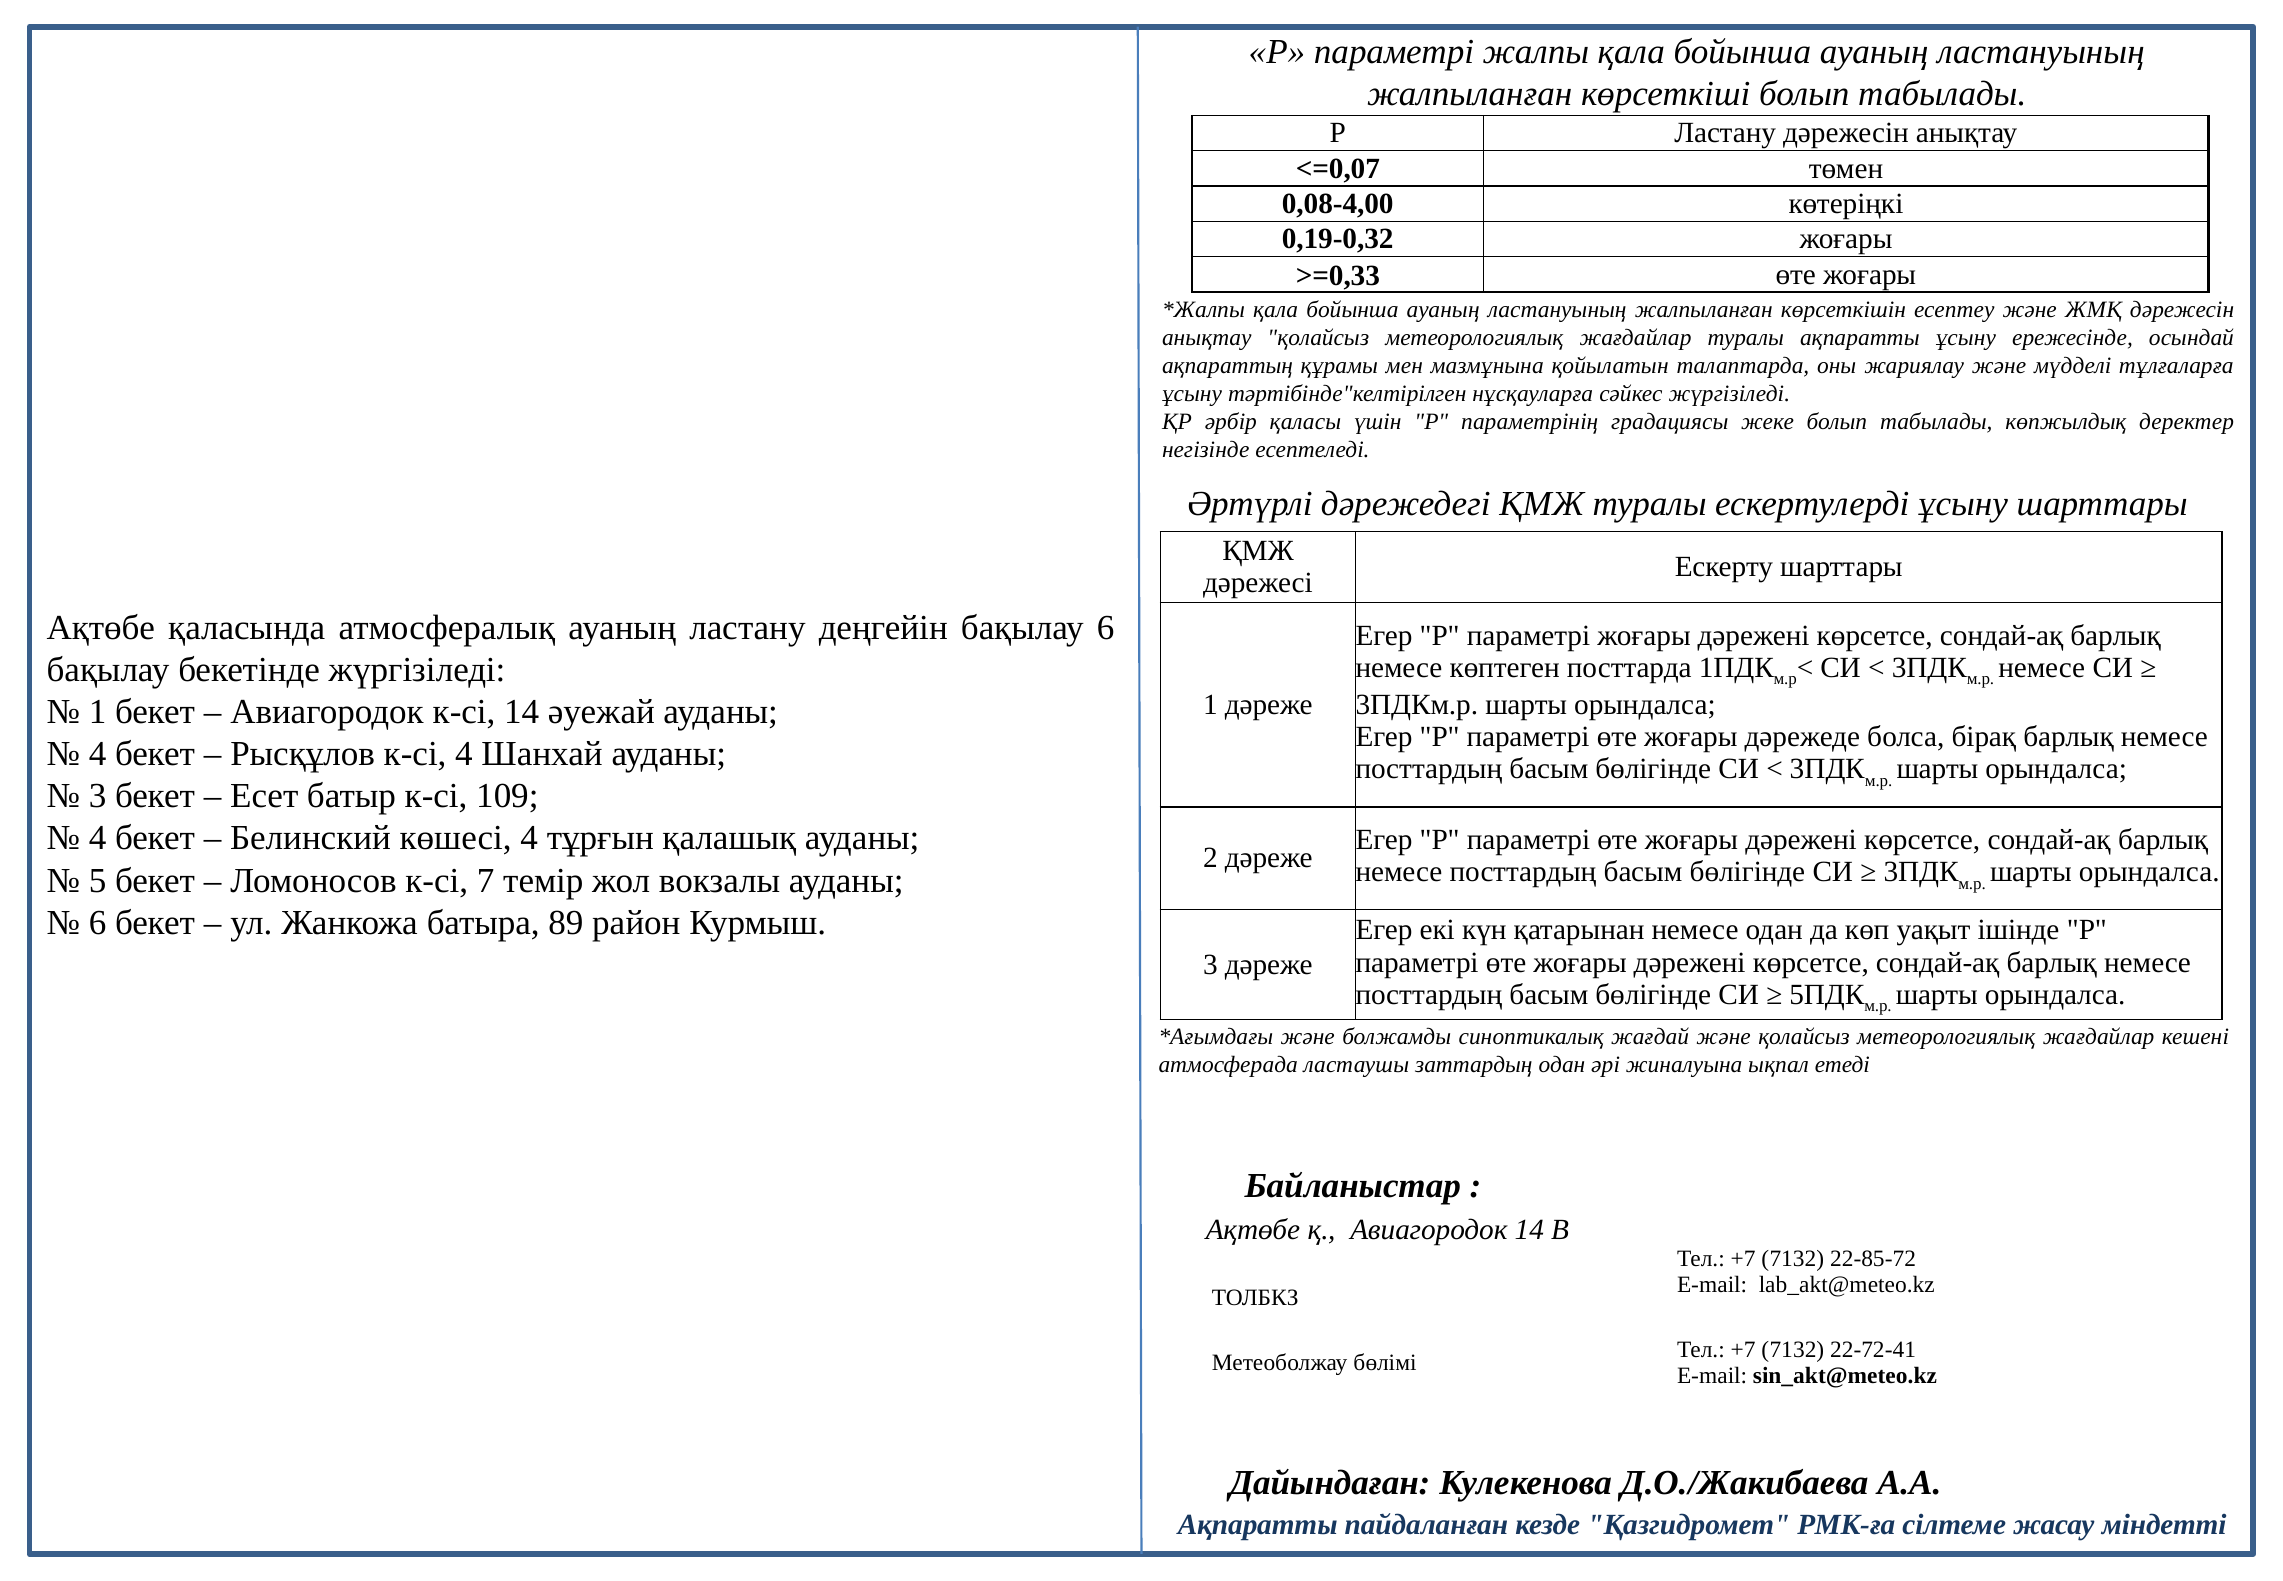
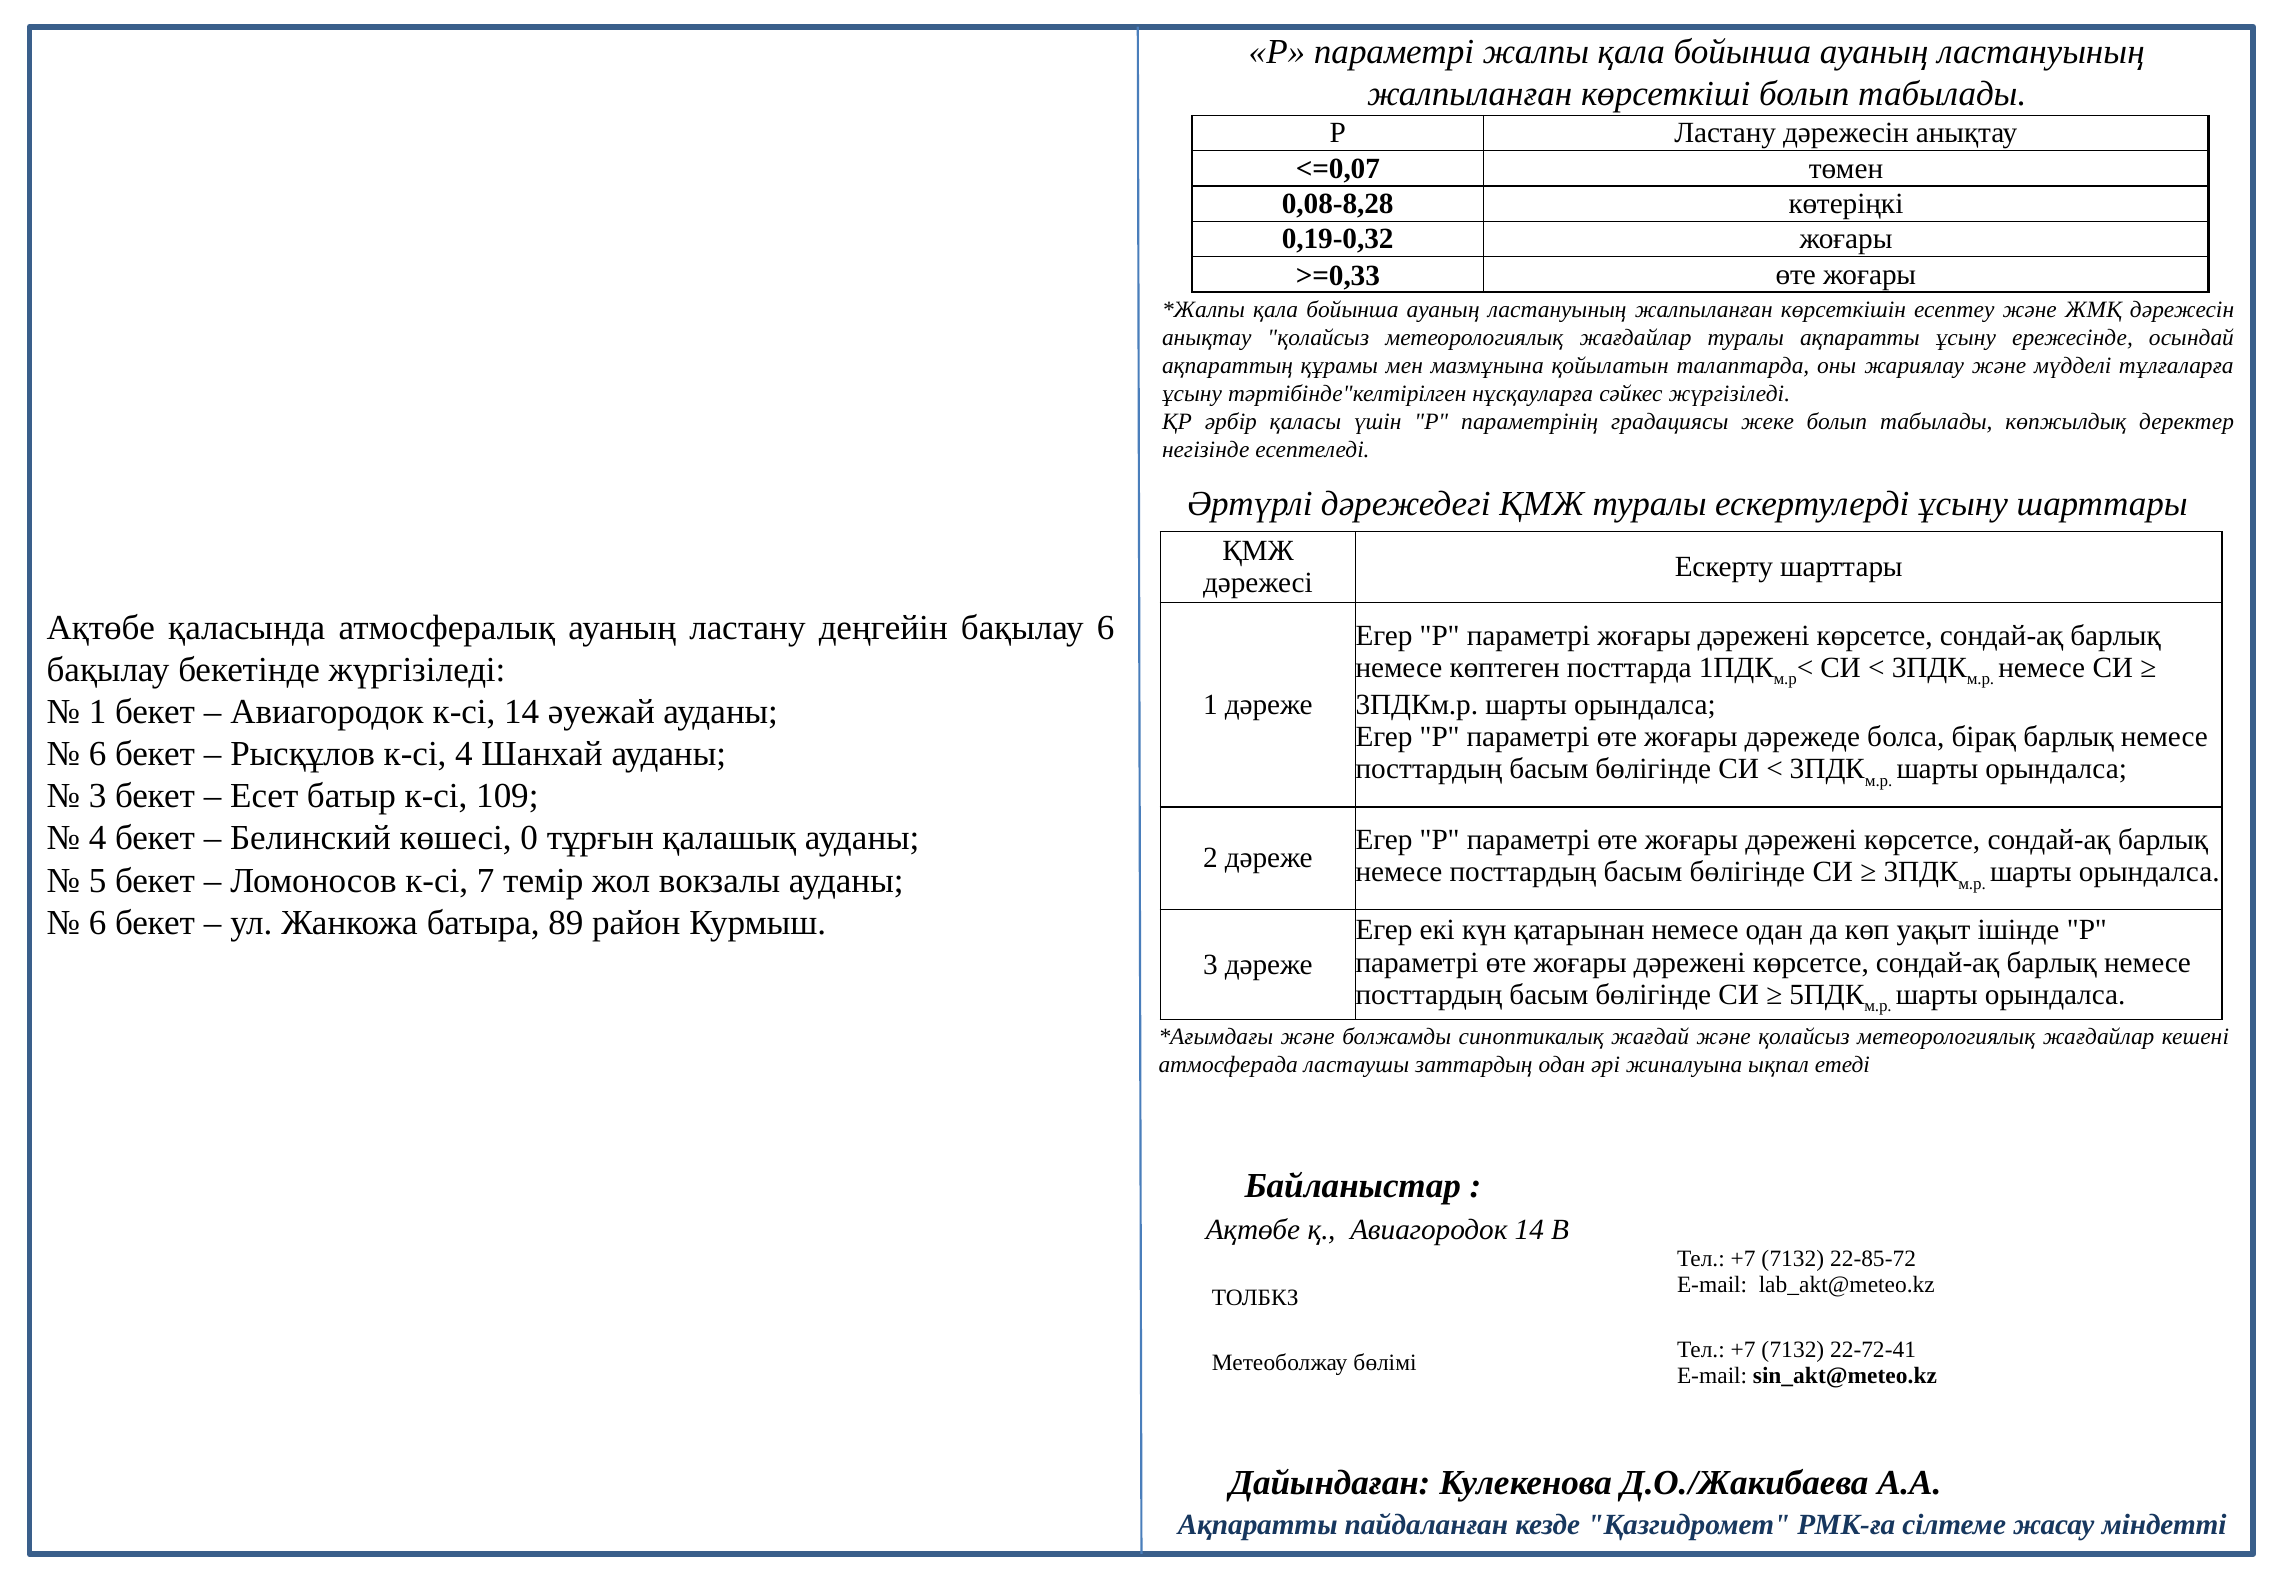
0,08-4,00: 0,08-4,00 -> 0,08-8,28 (1338, 204)
4: 4 -> 6 (98, 754)
көшесі 4: 4 -> 0 (529, 838)
